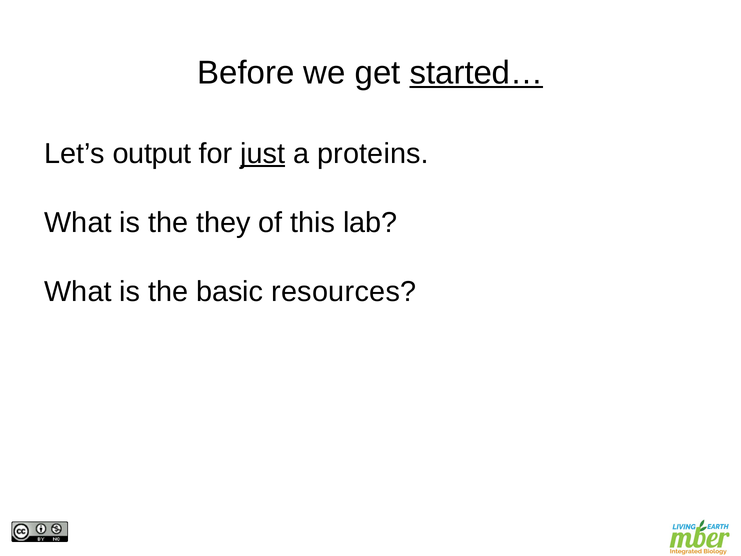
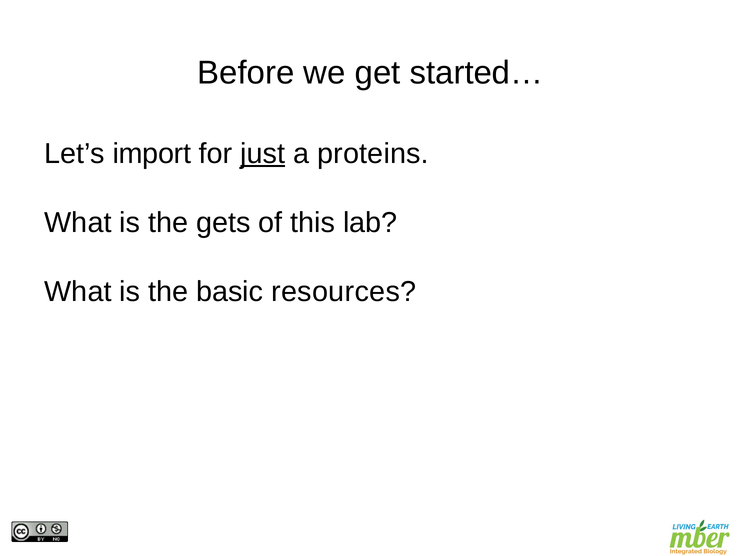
started… underline: present -> none (476, 73)
output: output -> import (152, 153)
they: they -> gets (223, 223)
